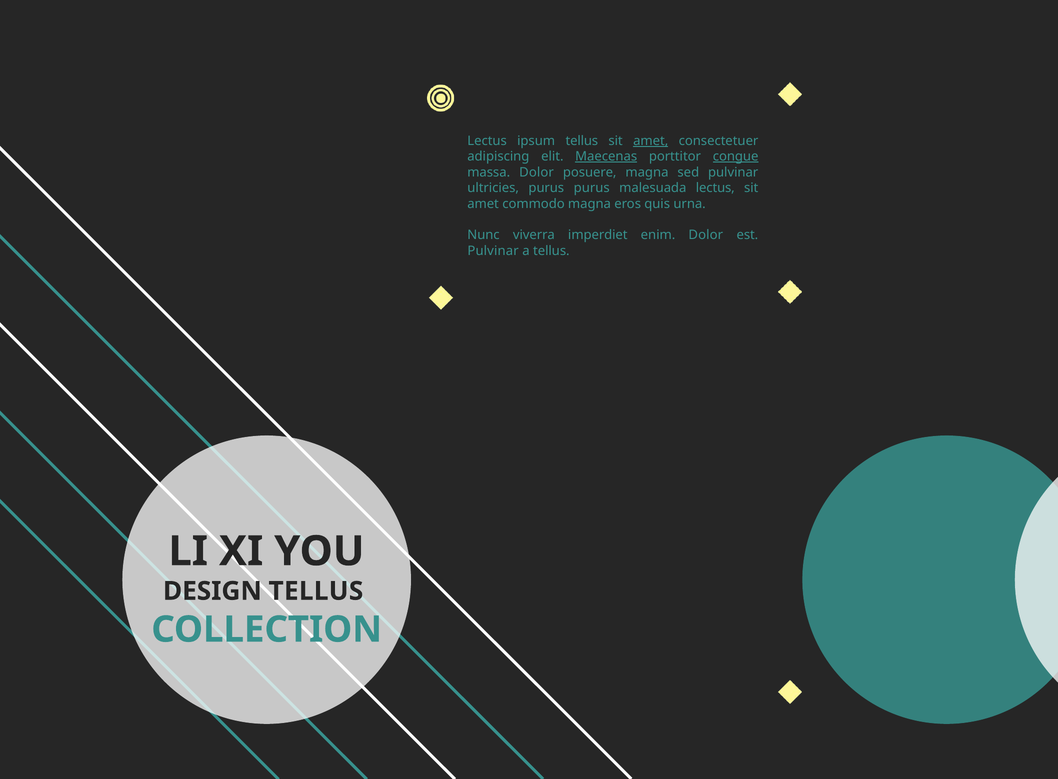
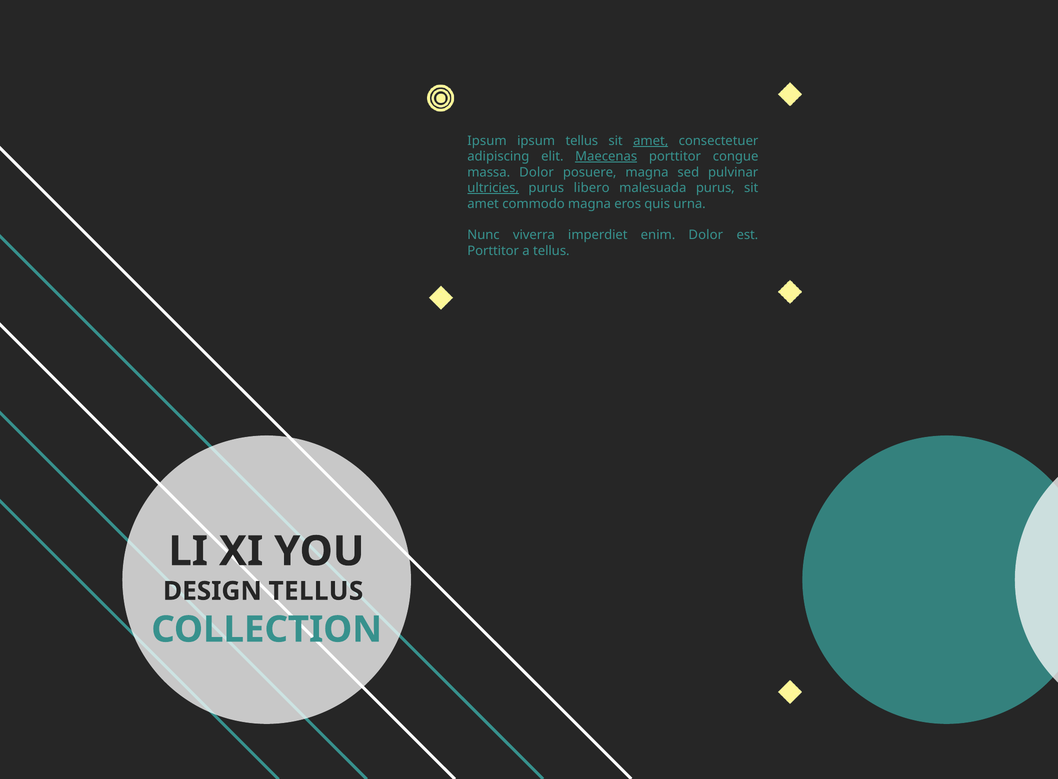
Lectus: Lectus -> Ipsum (487, 141)
congue underline: present -> none (736, 157)
ultricies underline: none -> present (493, 188)
purus purus: purus -> libero (592, 188)
malesuada lectus: lectus -> purus (715, 188)
Pulvinar: Pulvinar -> Porttitor (493, 251)
